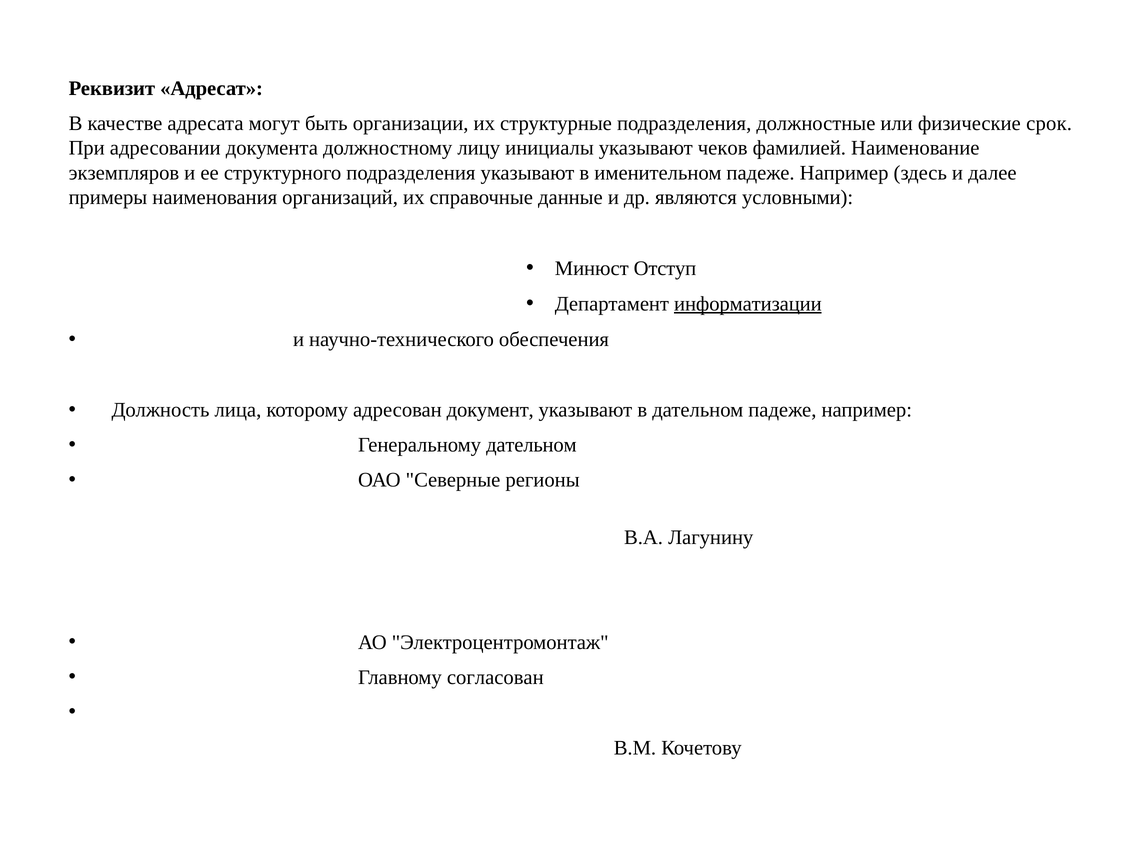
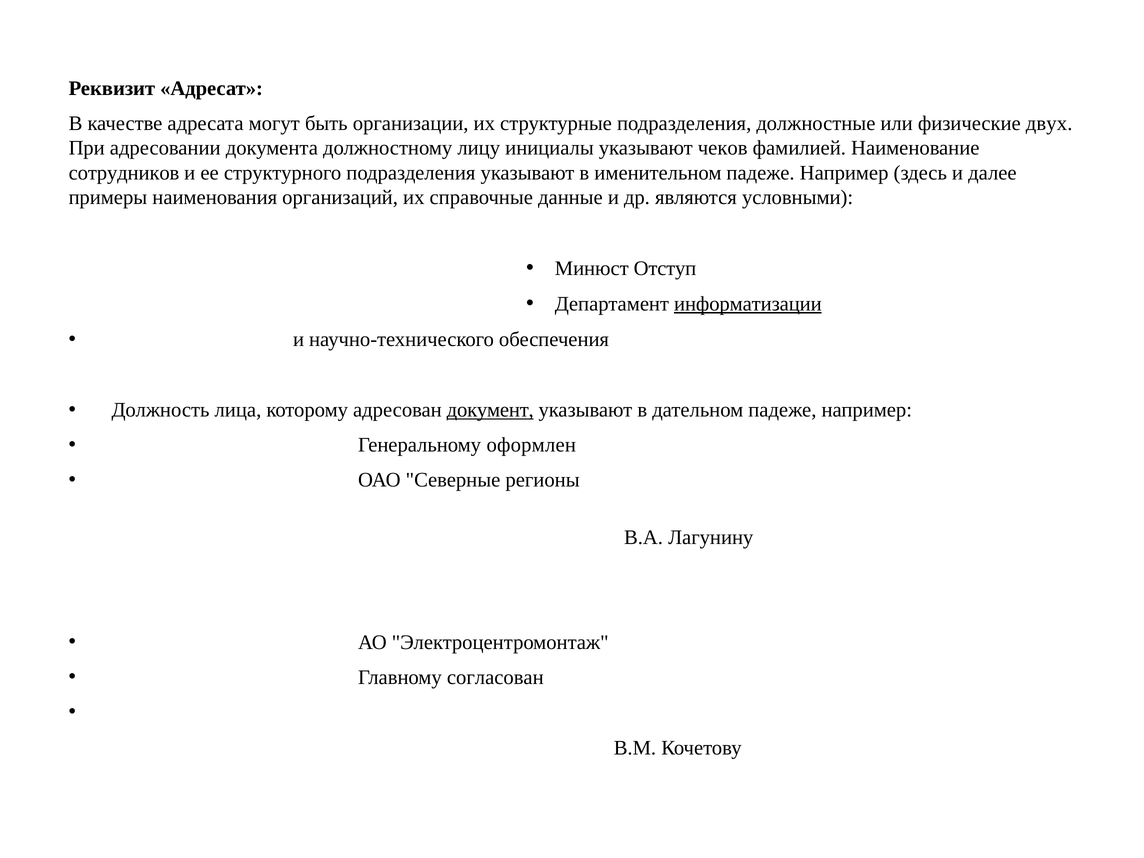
срок: срок -> двух (1049, 123)
экземпляров: экземпляров -> сотрудников (124, 173)
документ underline: none -> present (490, 410)
Генеральному дательном: дательном -> оформлен (531, 445)
